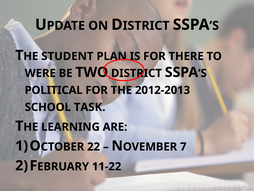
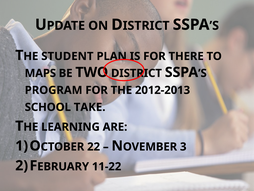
WERE: WERE -> MAPS (40, 73)
POLITICAL: POLITICAL -> PROGRAM (54, 90)
TASK: TASK -> TAKE (90, 107)
7: 7 -> 3 (183, 146)
